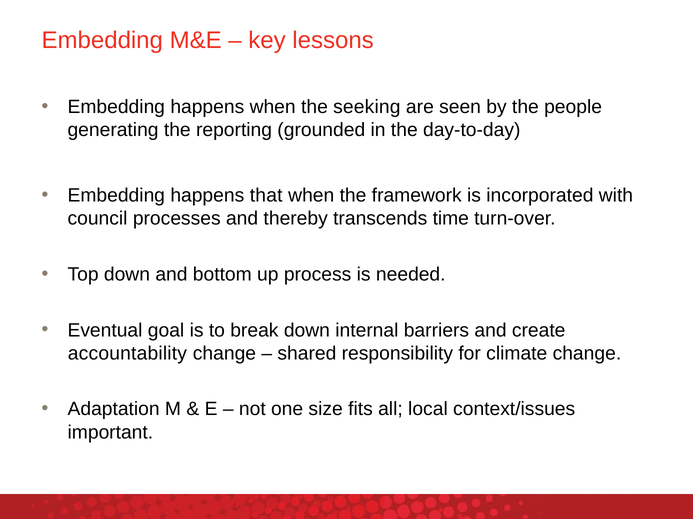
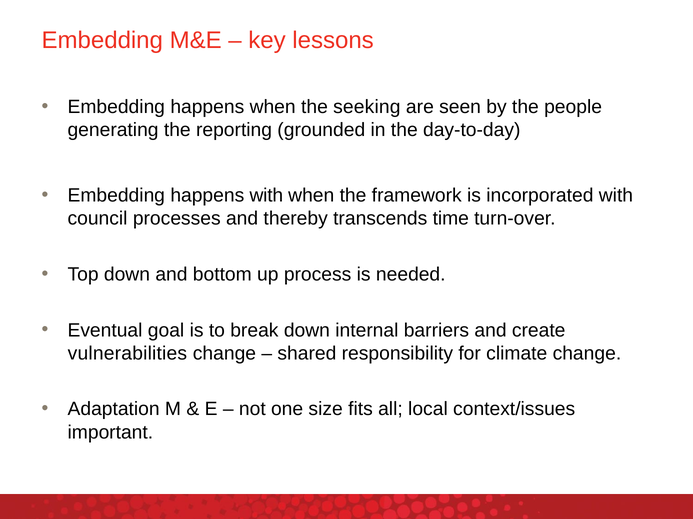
happens that: that -> with (266, 196)
accountability: accountability -> vulnerabilities (127, 354)
